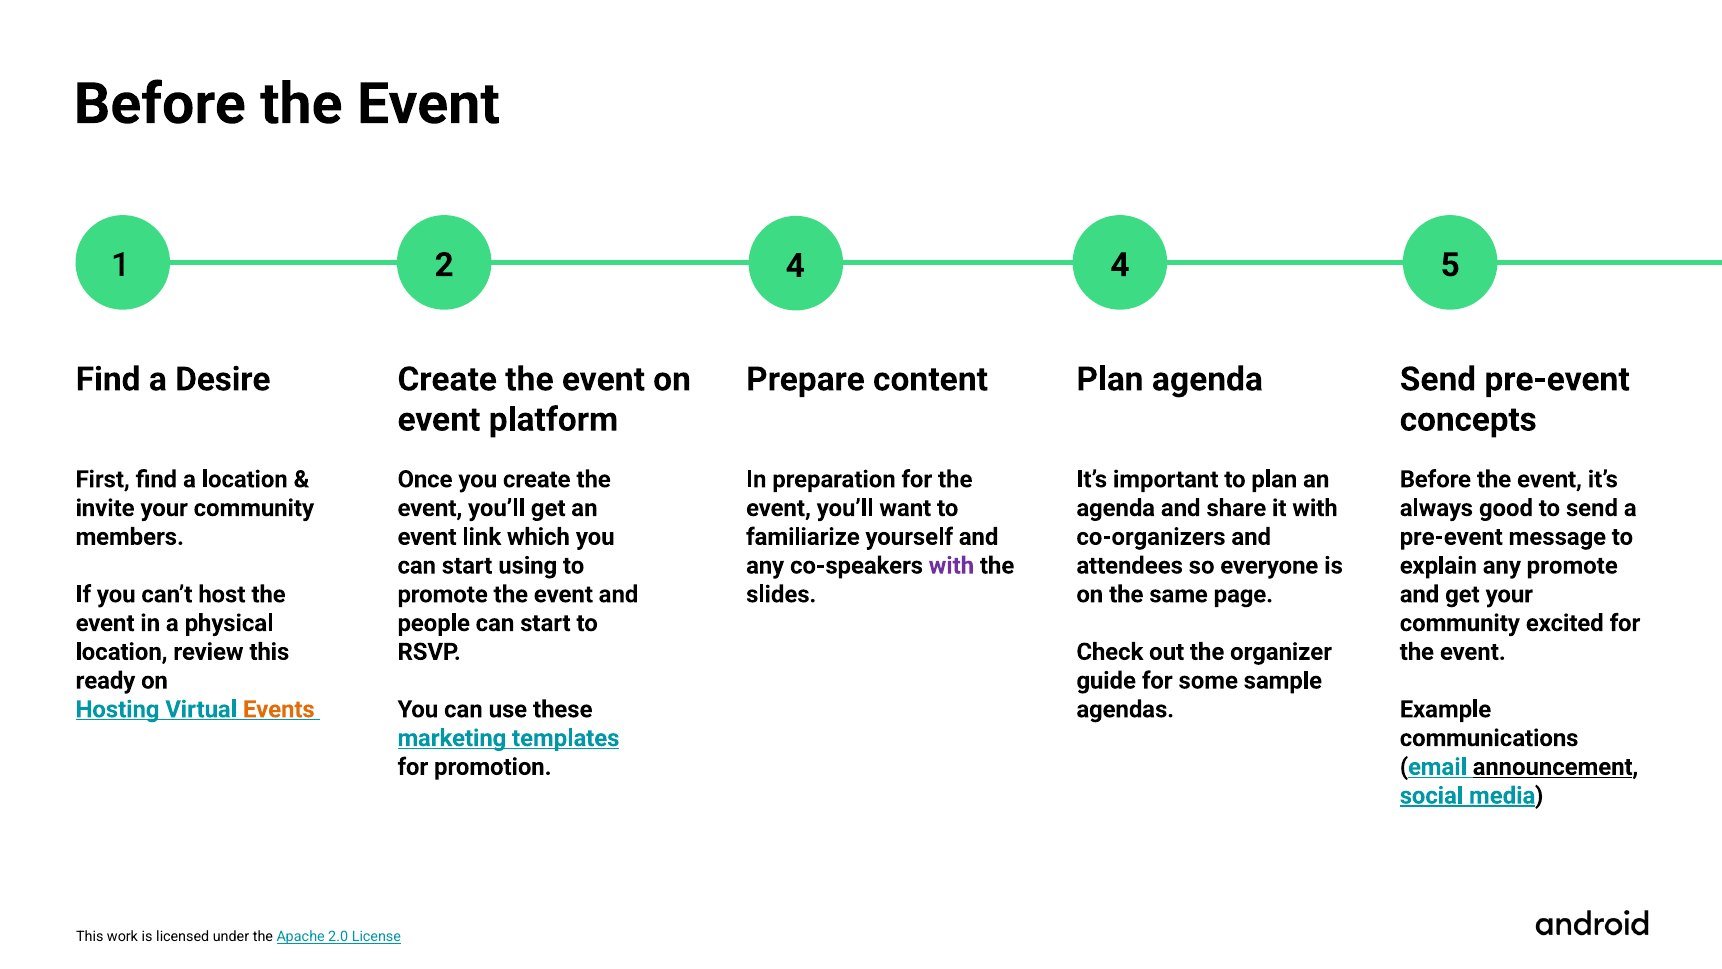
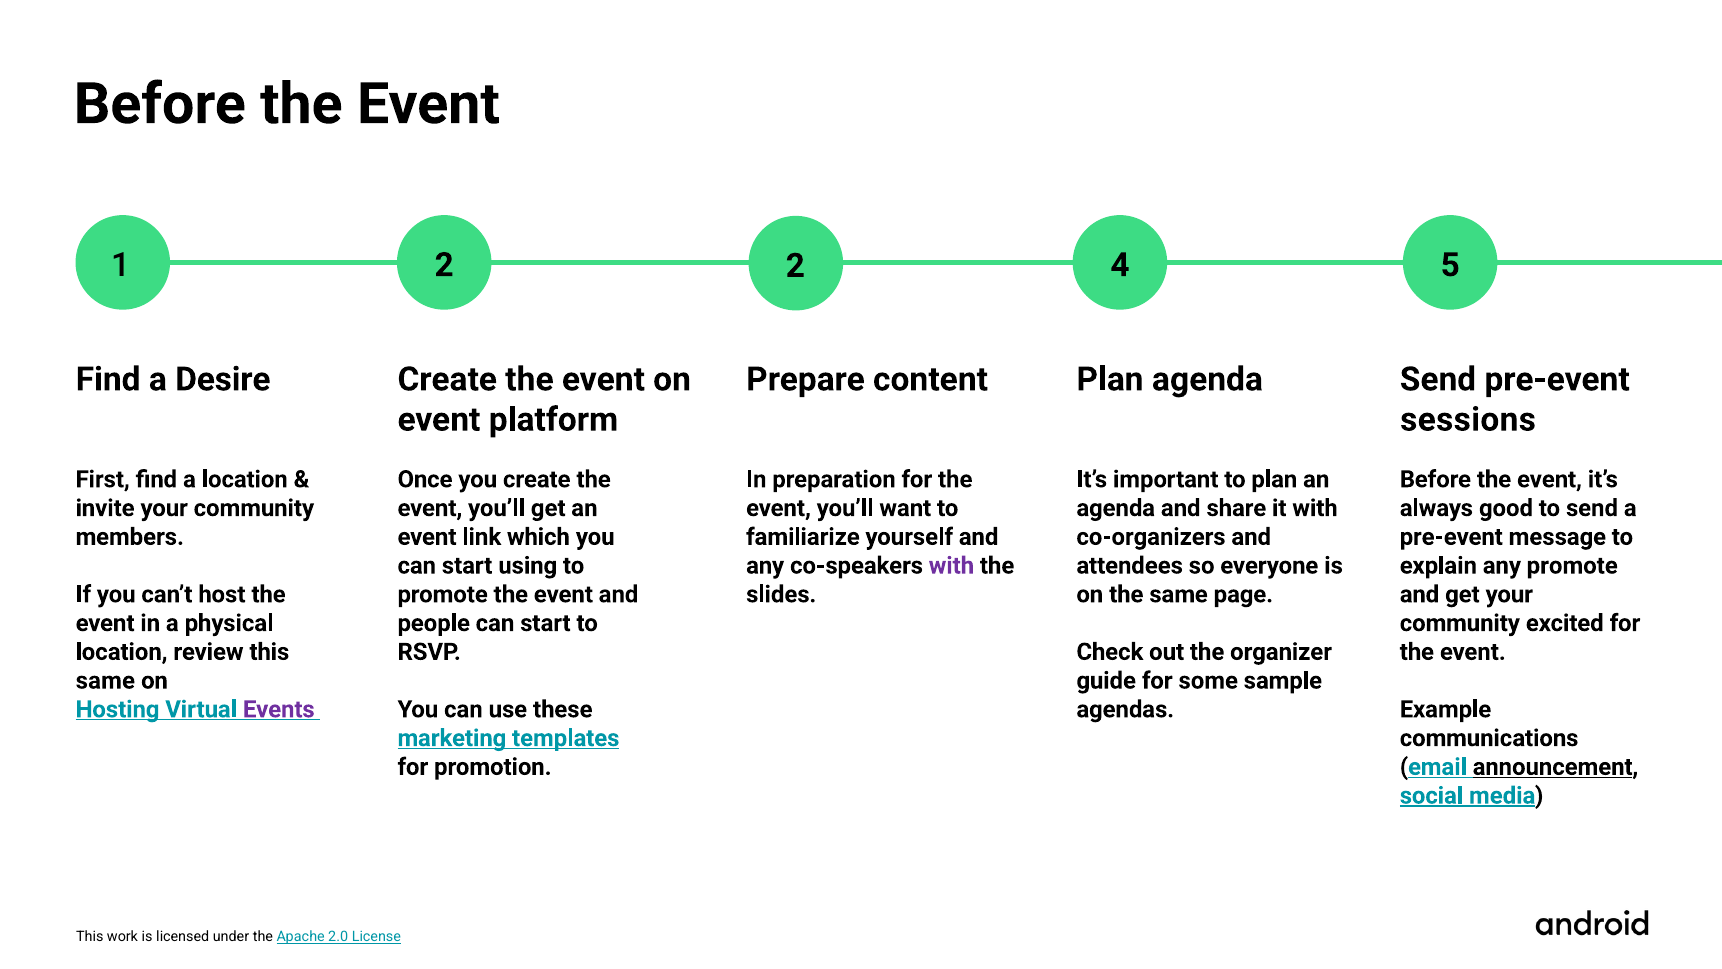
2 4: 4 -> 2 (795, 266)
concepts: concepts -> sessions (1468, 419)
ready: ready -> same (105, 680)
Events colour: orange -> purple (279, 709)
